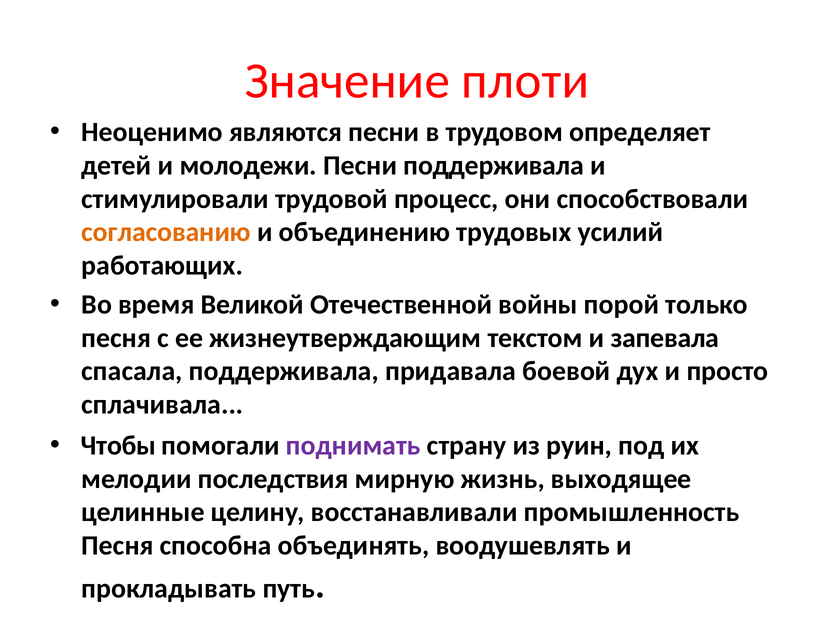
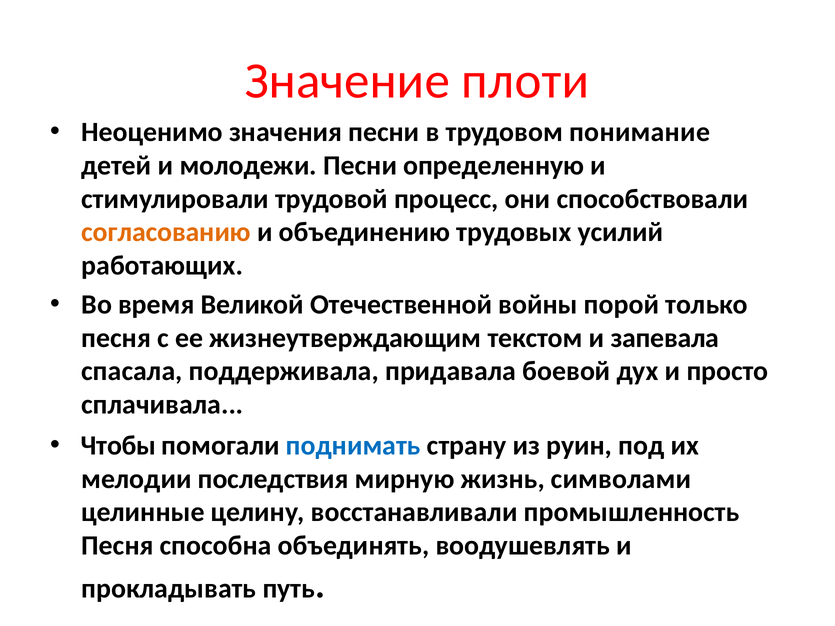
являются: являются -> значения (286, 132)
определяет: определяет -> понимание (640, 132)
Песни поддерживала: поддерживала -> определенную (494, 166)
поднимать colour: purple -> blue (353, 446)
выходящее: выходящее -> символами (621, 479)
